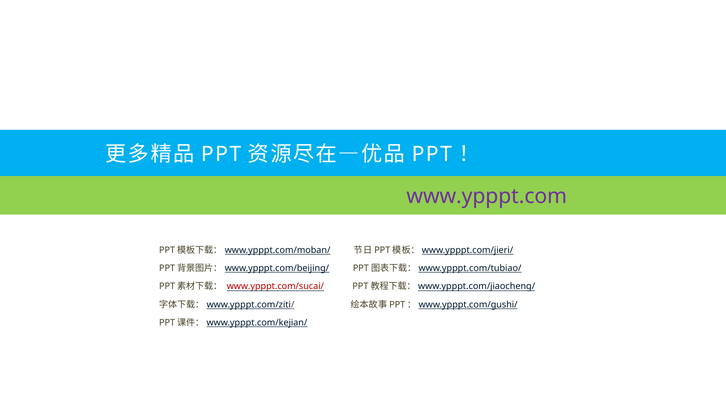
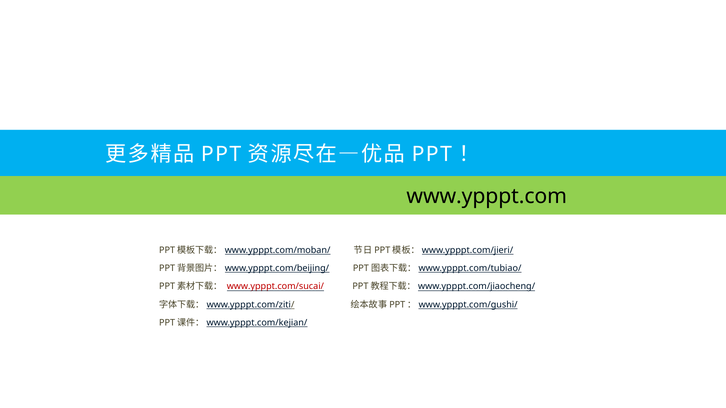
www.ypppt.com colour: purple -> black (487, 197)
